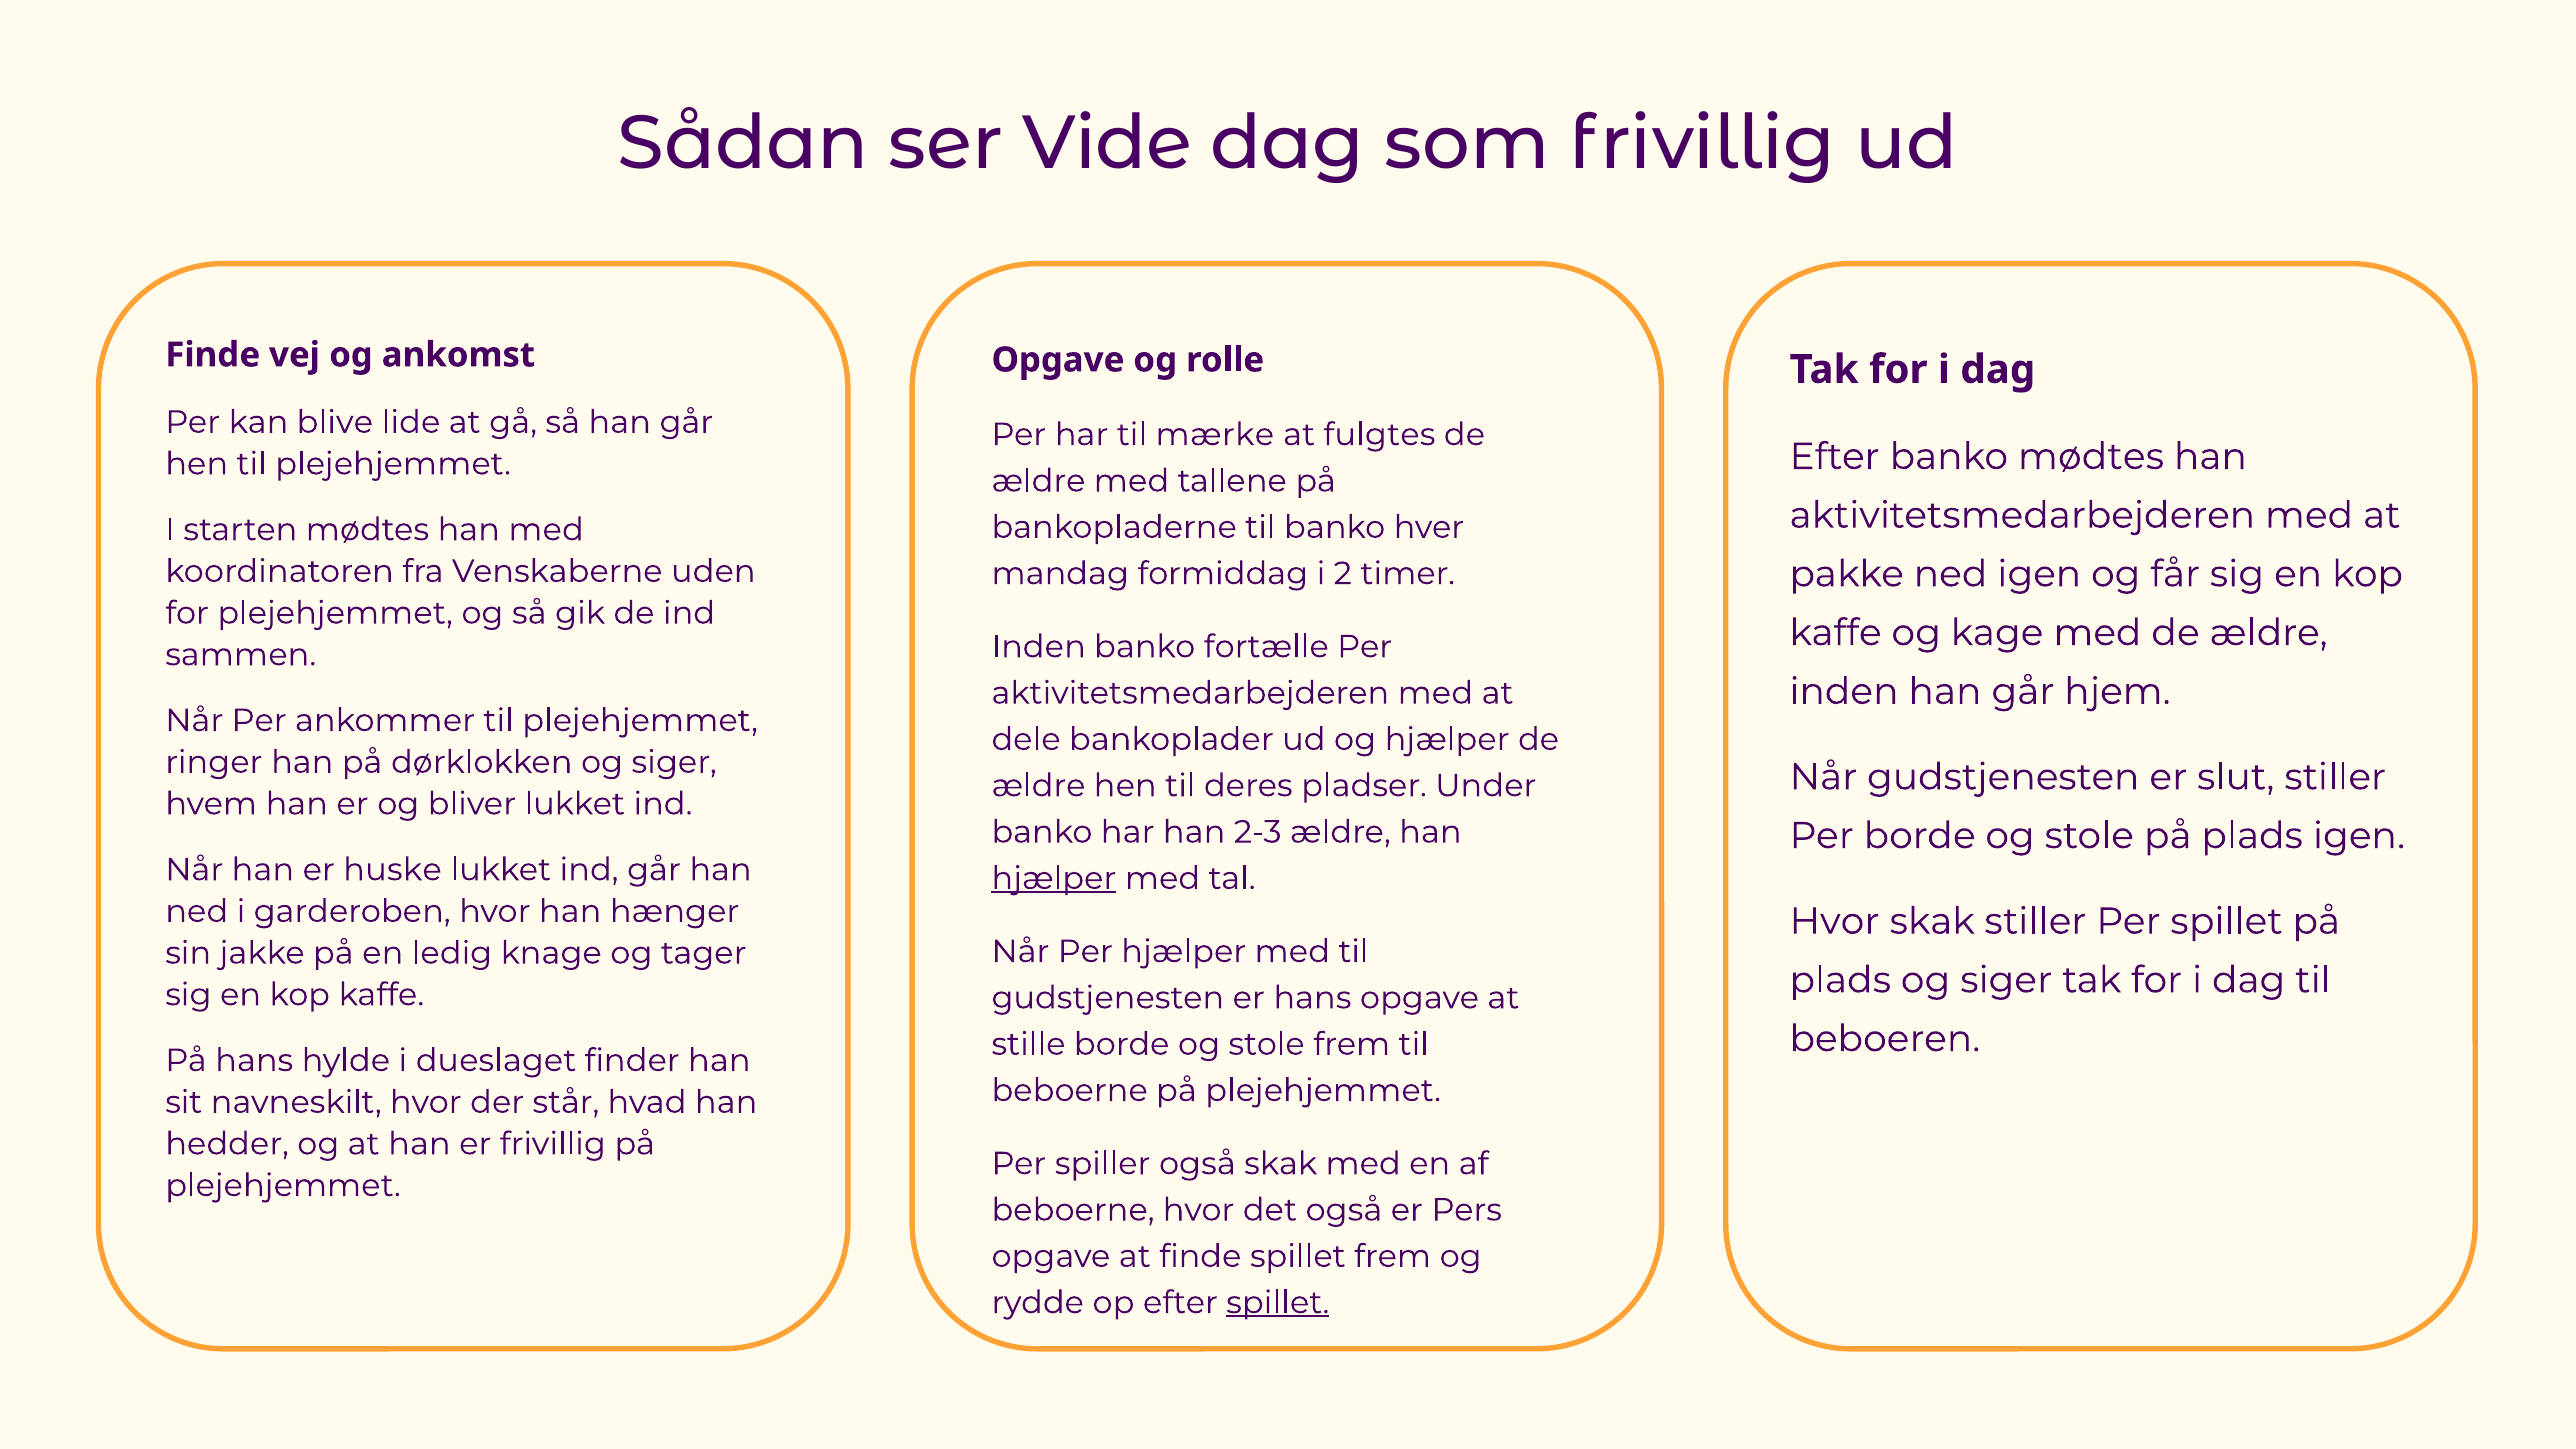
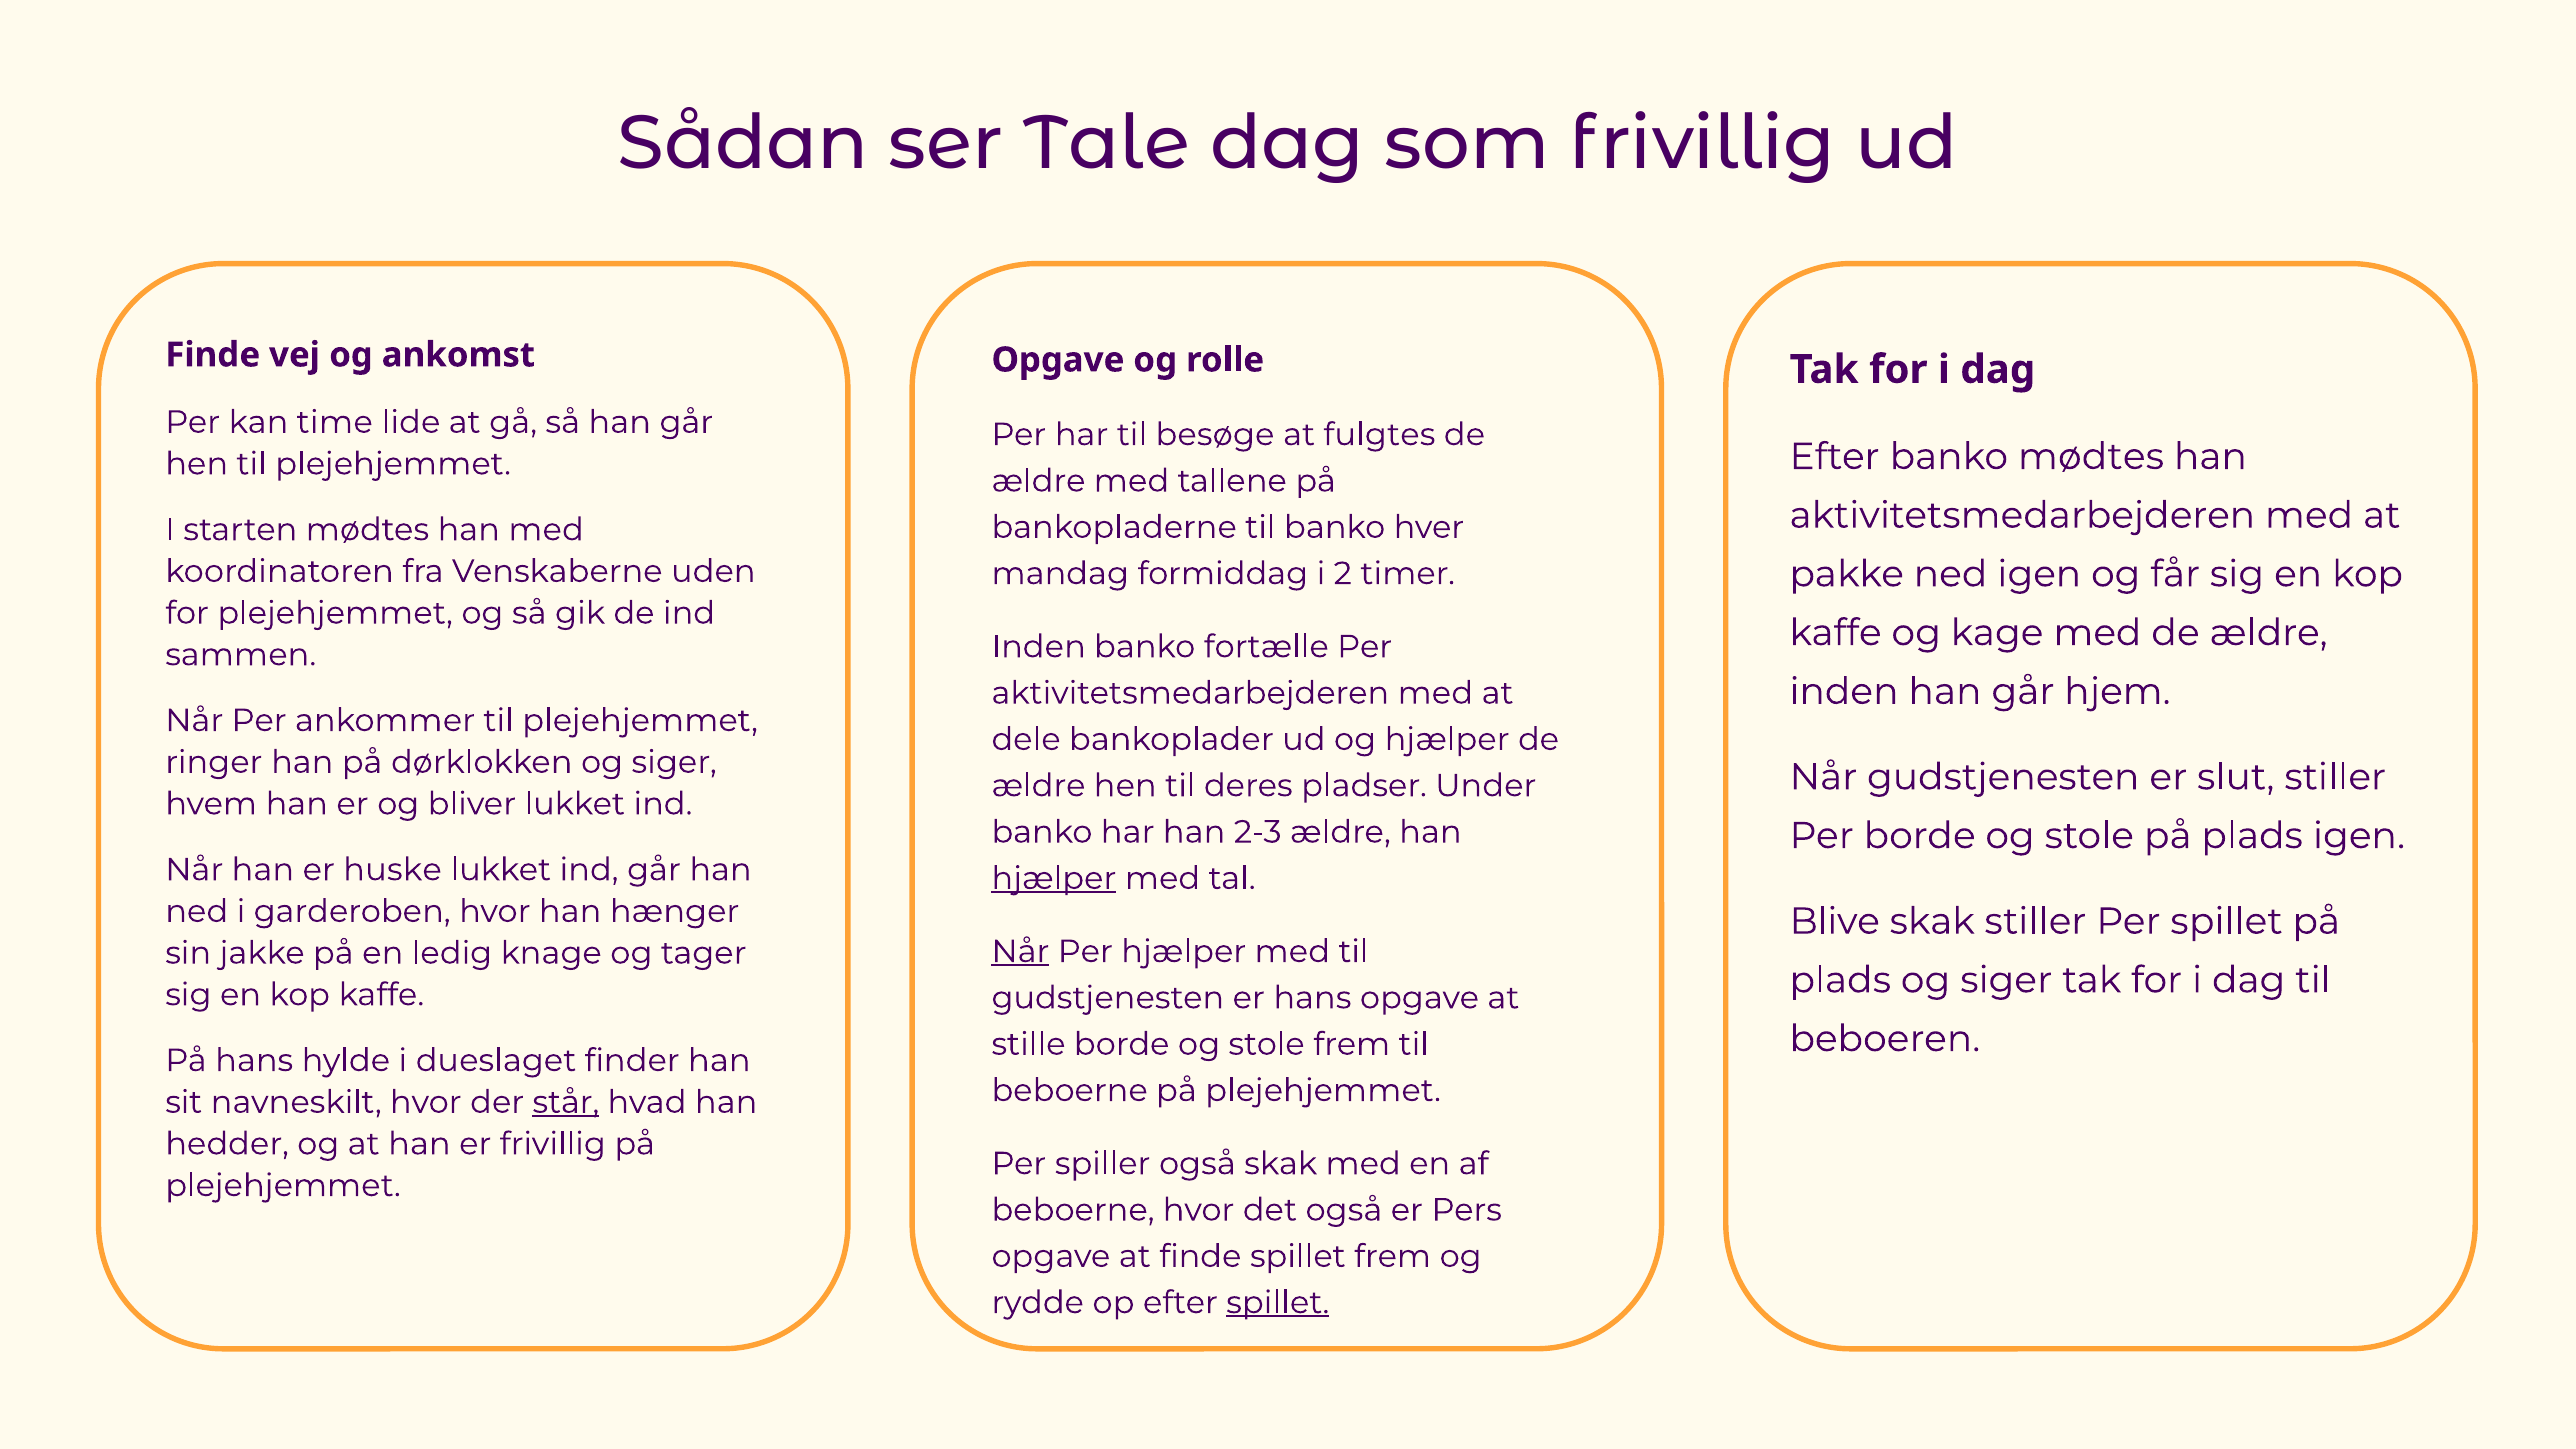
Vide: Vide -> Tale (1107, 143)
blive: blive -> time (335, 422)
mærke: mærke -> besøge (1215, 435)
Hvor: Hvor -> Blive (1835, 921)
Når underline: none -> present (1020, 951)
står underline: none -> present (566, 1102)
